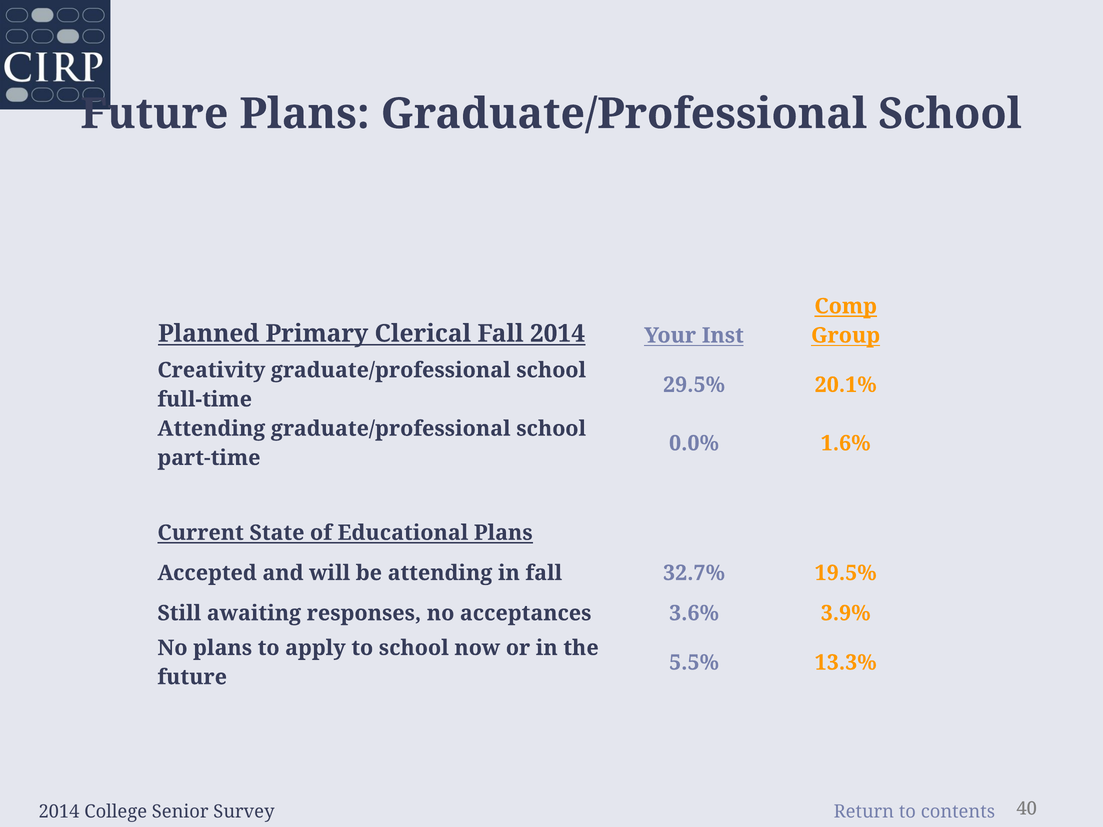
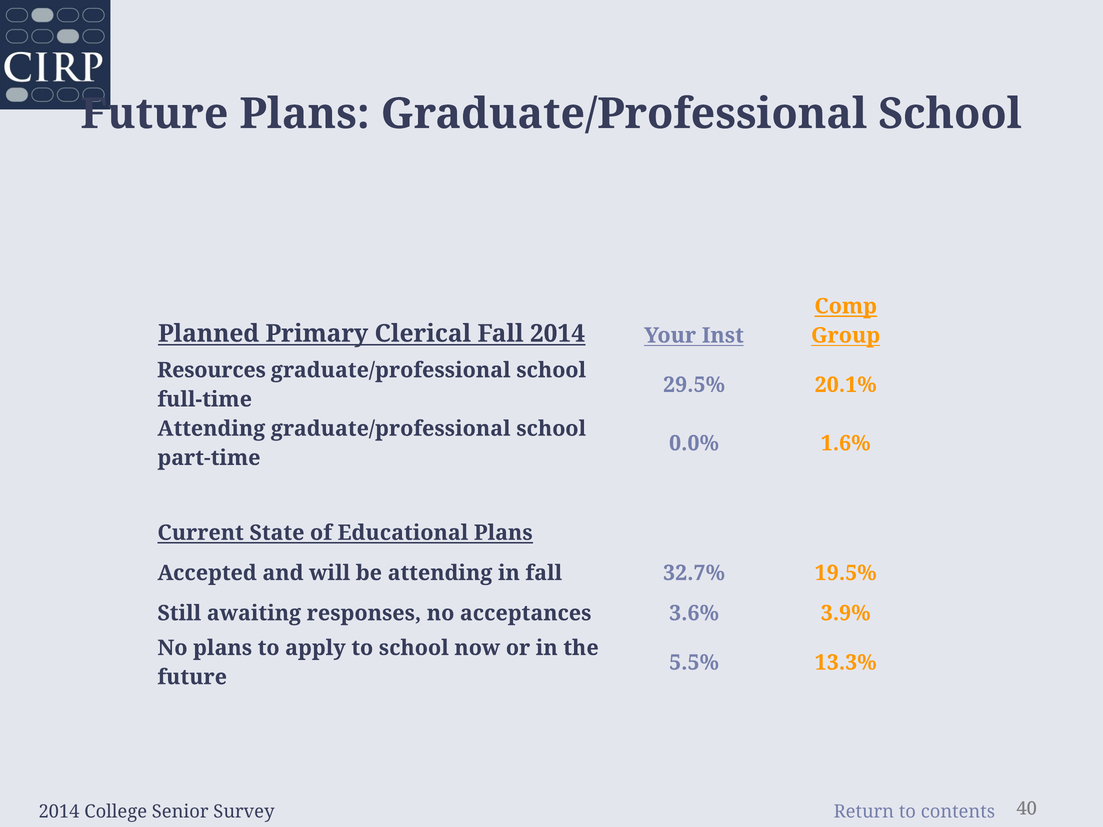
Creativity: Creativity -> Resources (211, 370)
